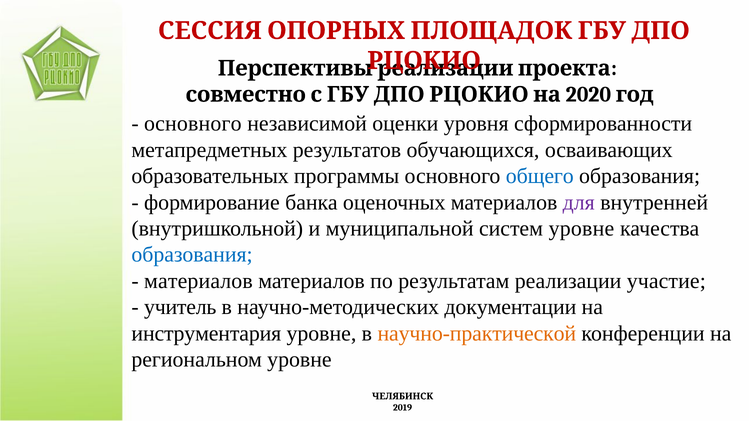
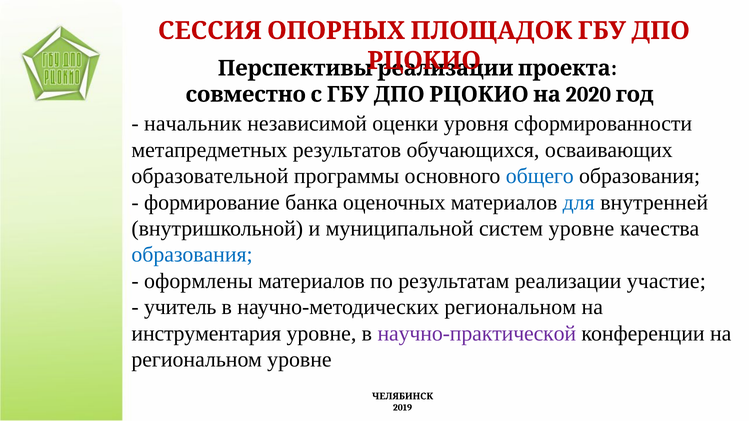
основного: основного -> начальник (193, 124)
образовательных: образовательных -> образовательной (210, 176)
для colour: purple -> blue (579, 202)
материалов: материалов -> оформлены (198, 281)
научно-методических документации: документации -> региональном (510, 307)
научно-практической colour: orange -> purple (477, 334)
